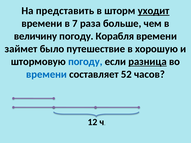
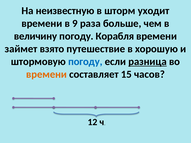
представить: представить -> неизвестную (65, 11)
уходит underline: present -> none (154, 11)
7: 7 -> 9 (75, 24)
было: было -> взято (52, 49)
времени colour: blue -> orange (46, 74)
52: 52 -> 15 (126, 74)
